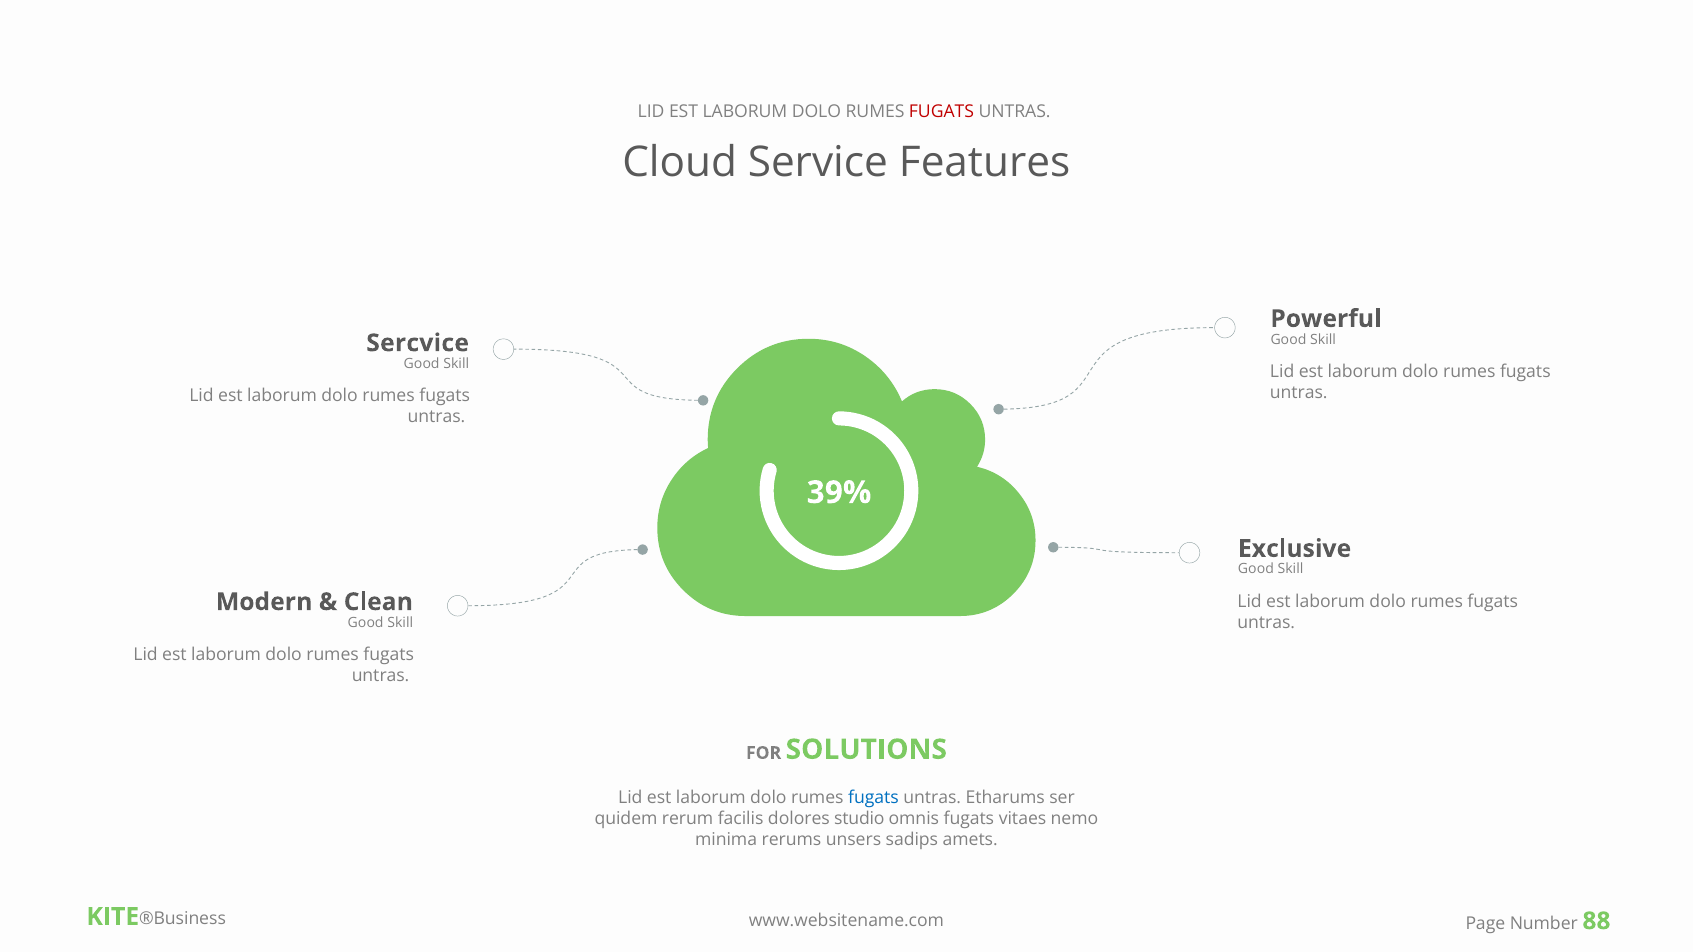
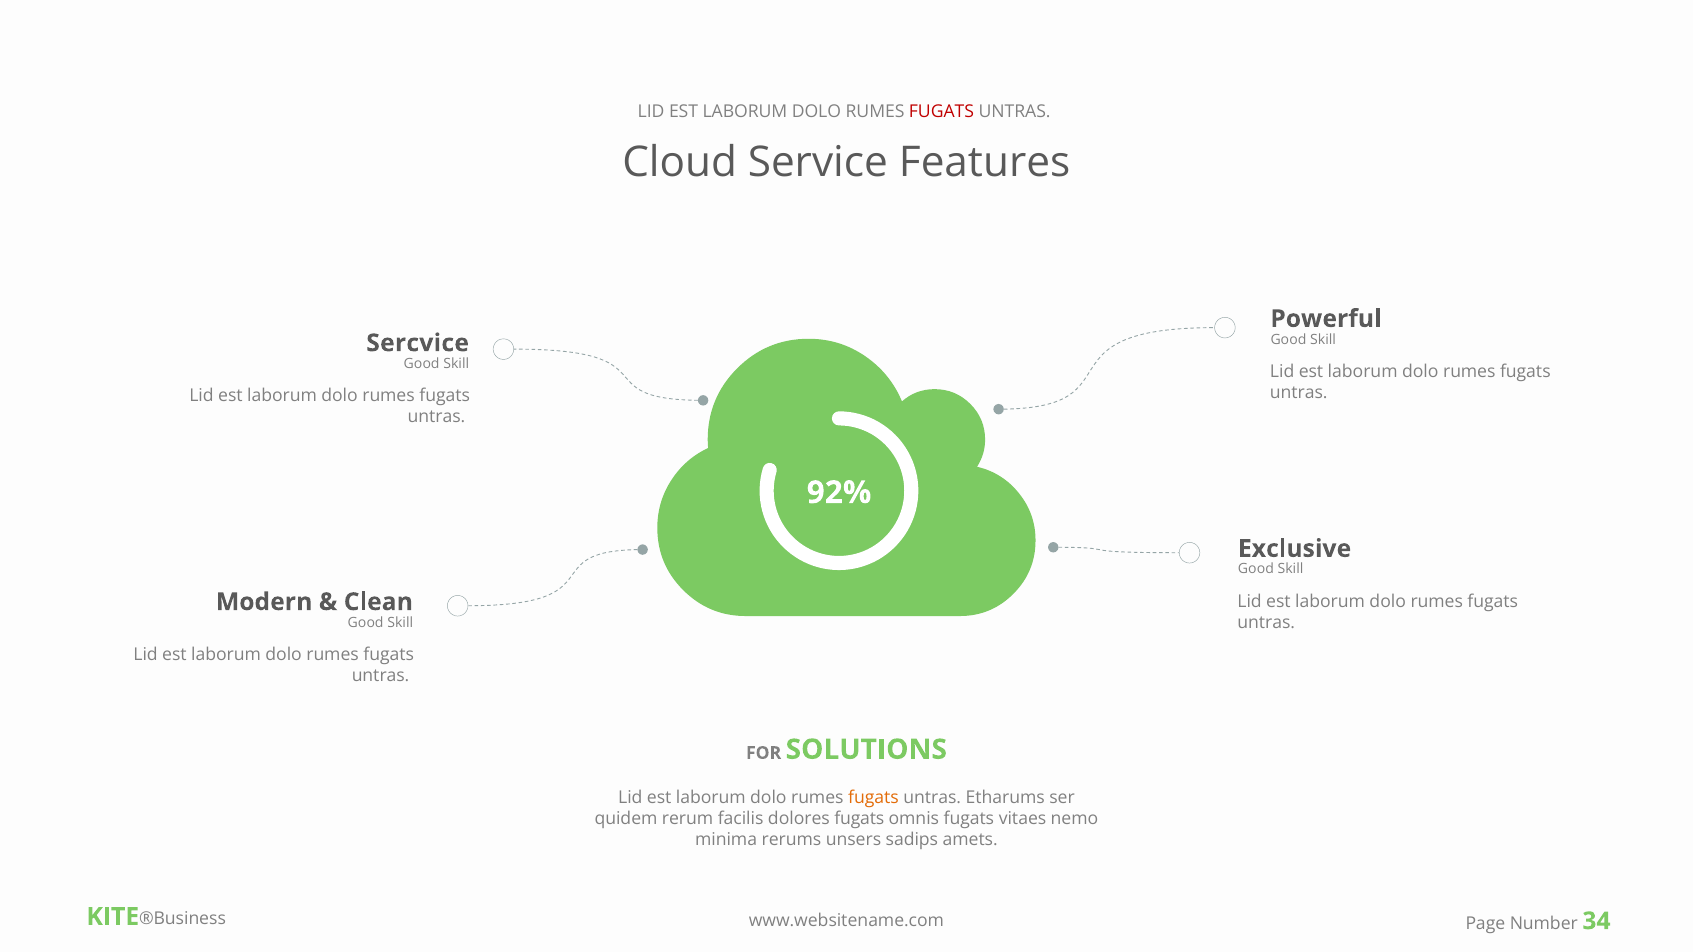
39%: 39% -> 92% (839, 493)
fugats colour: blue -> orange (874, 798)
dolores studio: studio -> fugats (859, 819)
88: 88 -> 34 (1596, 921)
